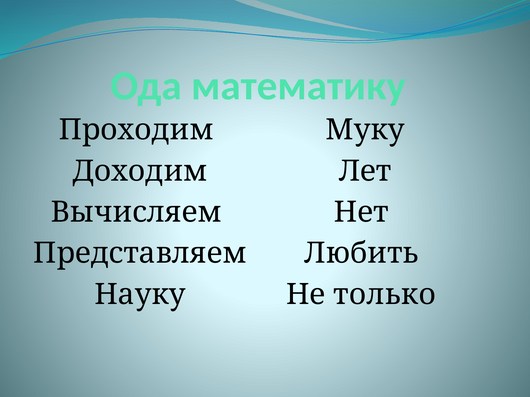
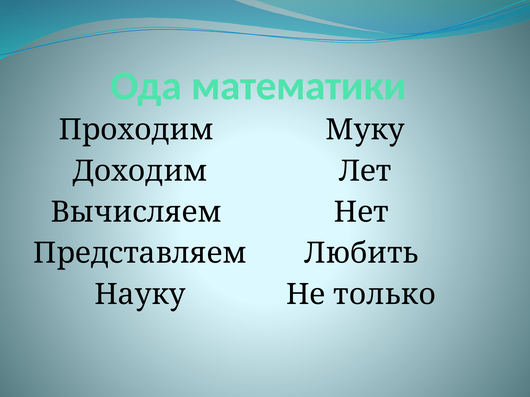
математику: математику -> математики (299, 86)
